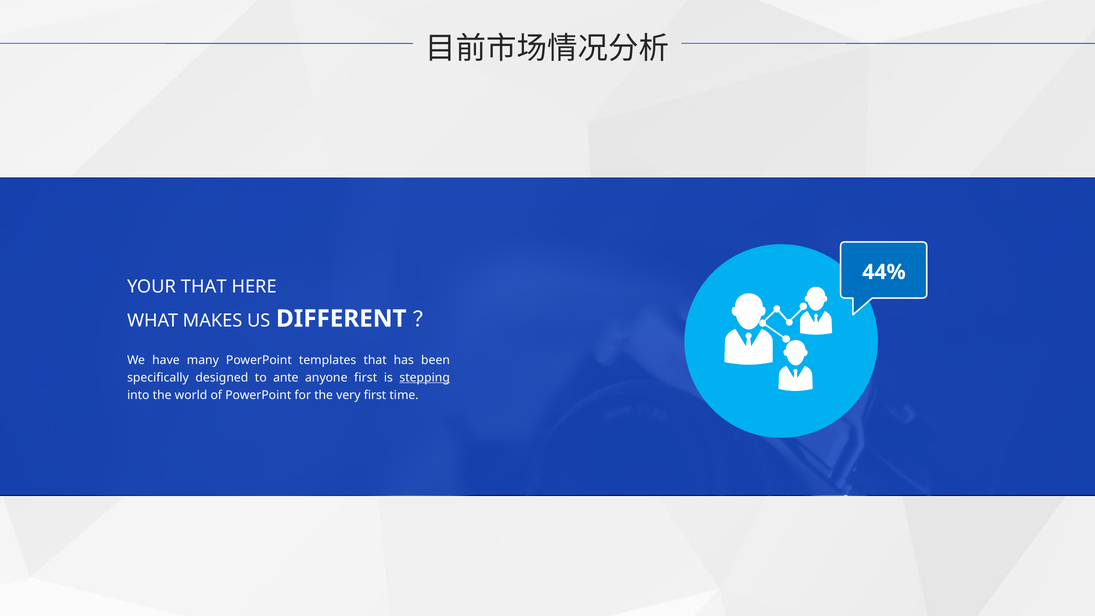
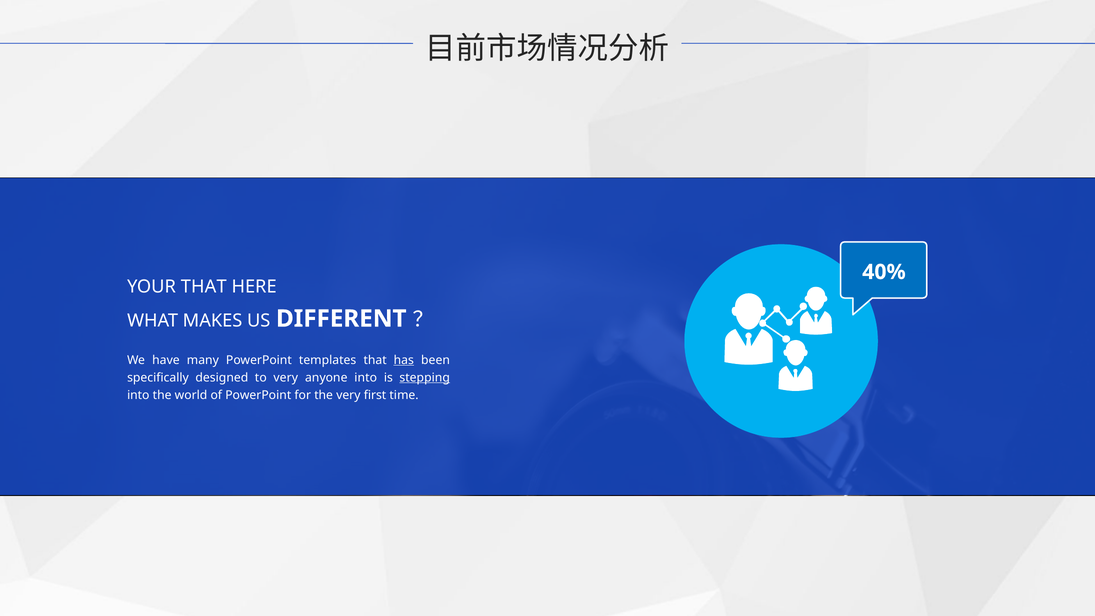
44%: 44% -> 40% (884, 272)
has underline: none -> present (404, 360)
to ante: ante -> very (286, 377)
anyone first: first -> into (366, 377)
